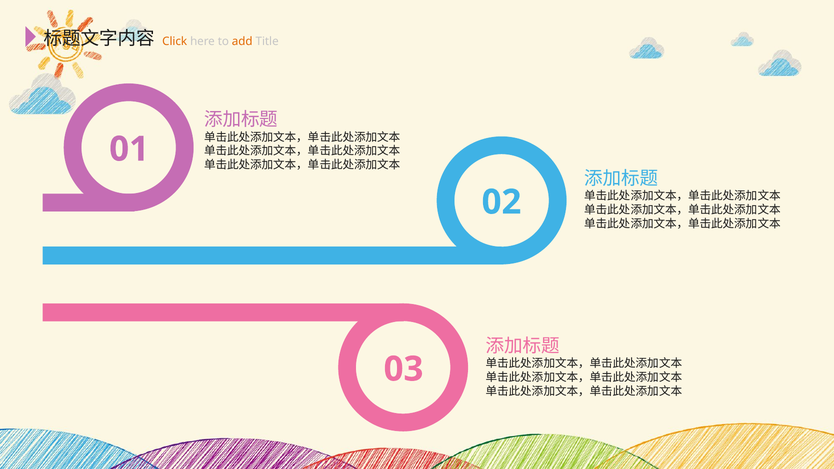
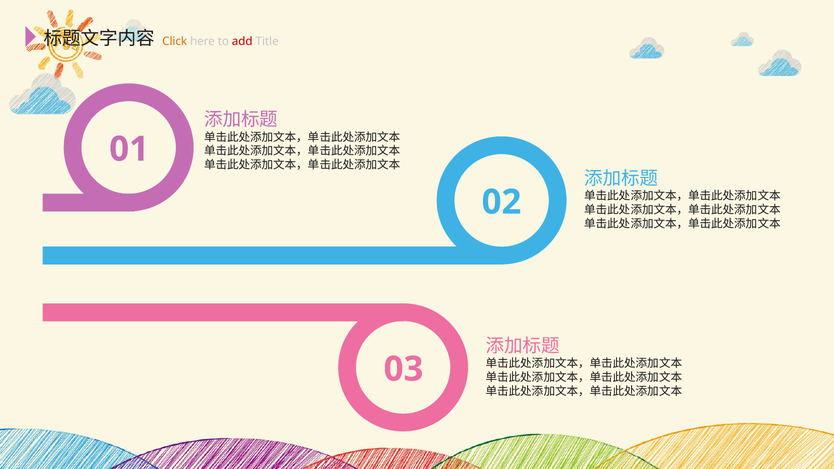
add colour: orange -> red (242, 42)
